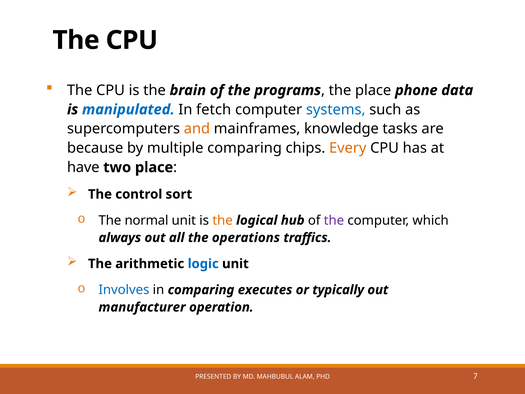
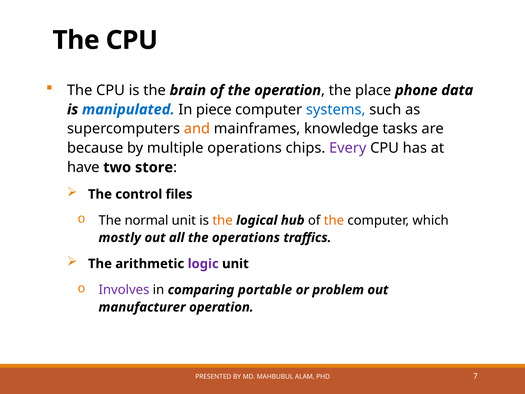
the programs: programs -> operation (288, 90)
fetch: fetch -> piece (214, 109)
multiple comparing: comparing -> operations (245, 148)
Every colour: orange -> purple (348, 148)
two place: place -> store (154, 167)
sort: sort -> files (179, 194)
the colour: purple -> orange (334, 220)
always: always -> mostly (120, 238)
logic colour: blue -> purple (203, 264)
Involves colour: blue -> purple (124, 290)
executes: executes -> portable (265, 290)
typically: typically -> problem (338, 290)
